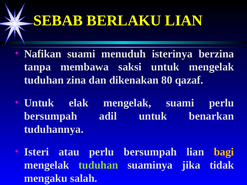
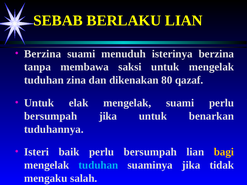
Nafikan: Nafikan -> Berzina (43, 54)
bersumpah adil: adil -> jika (108, 116)
atau: atau -> baik (69, 152)
tuduhan colour: light green -> light blue (98, 165)
